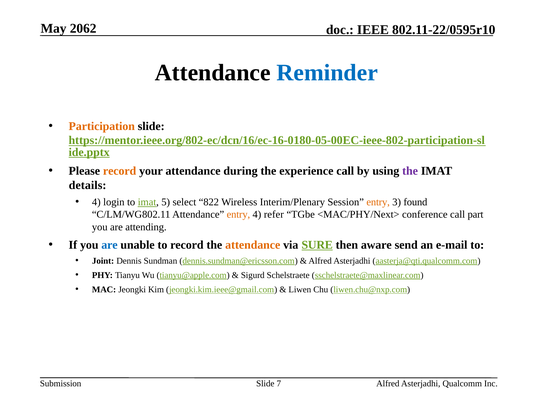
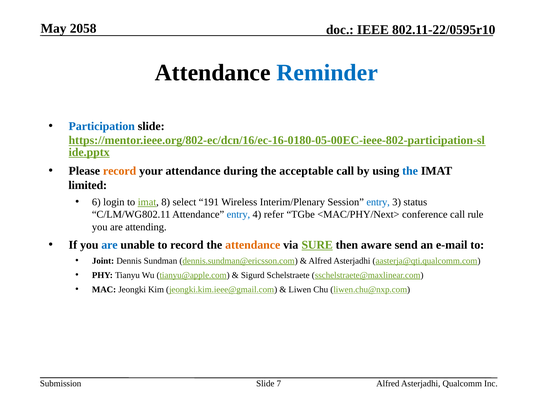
2062: 2062 -> 2058 (83, 28)
Participation colour: orange -> blue (102, 126)
experience: experience -> acceptable (306, 171)
the colour: purple -> blue (410, 171)
details: details -> limited (88, 185)
4: 4 -> 6 (96, 202)
5: 5 -> 8 (166, 202)
822: 822 -> 191 (209, 202)
entry colour: orange -> blue (378, 202)
found: found -> status (415, 202)
entry colour: orange -> blue (238, 214)
part: part -> rule (476, 214)
